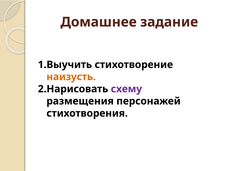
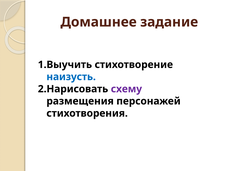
наизусть colour: orange -> blue (71, 77)
